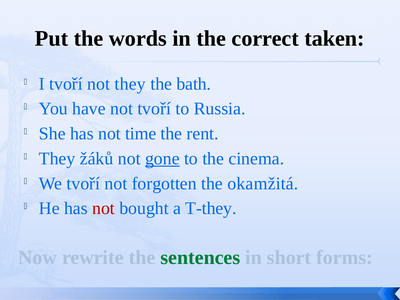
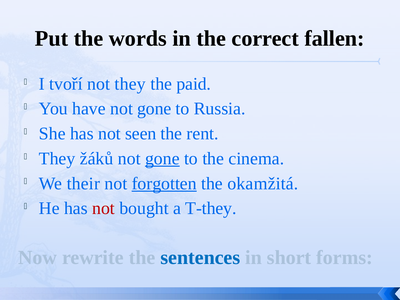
taken: taken -> fallen (335, 39)
bath: bath -> paid (194, 84)
have not tvoří: tvoří -> gone (154, 109)
time: time -> seen (141, 134)
We tvoří: tvoří -> their (83, 183)
forgotten underline: none -> present (164, 183)
sentences colour: green -> blue (200, 258)
